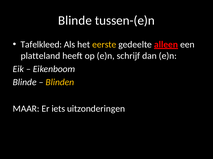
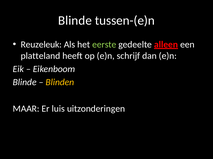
Tafelkleed: Tafelkleed -> Reuzeleuk (41, 45)
eerste colour: yellow -> light green (104, 45)
iets: iets -> luis (58, 109)
